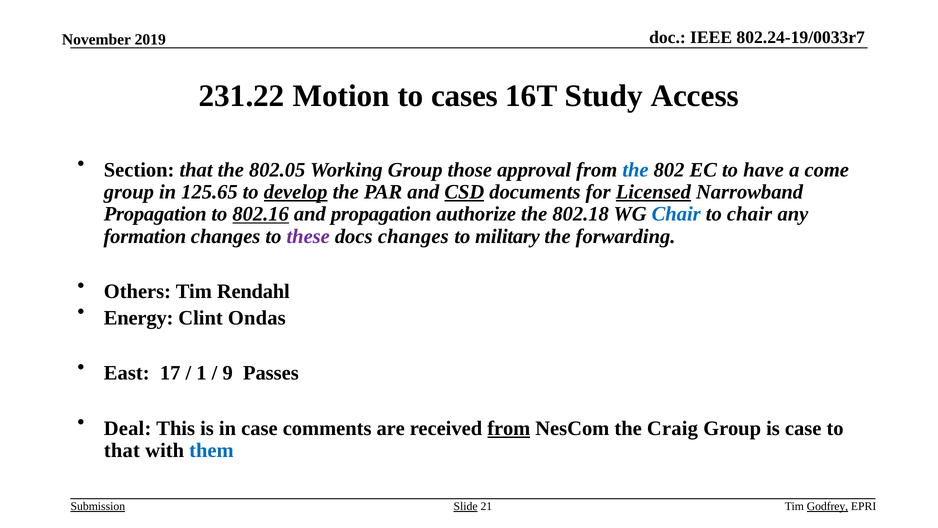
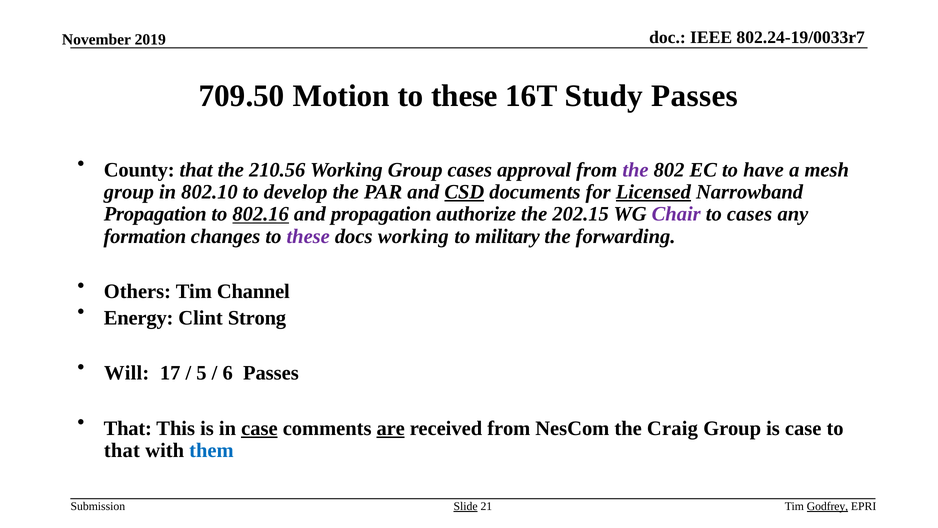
231.22: 231.22 -> 709.50 (242, 96)
Motion to cases: cases -> these (465, 96)
Study Access: Access -> Passes (695, 96)
Section: Section -> County (139, 170)
802.05: 802.05 -> 210.56 (277, 170)
Group those: those -> cases (470, 170)
the colour: blue -> purple (635, 170)
come: come -> mesh (827, 170)
125.65: 125.65 -> 802.10 (209, 192)
develop underline: present -> none (296, 192)
802.18: 802.18 -> 202.15 (581, 214)
Chair colour: blue -> purple (676, 214)
to chair: chair -> cases (750, 214)
docs changes: changes -> working (413, 236)
Rendahl: Rendahl -> Channel (253, 291)
Ondas: Ondas -> Strong (257, 318)
East: East -> Will (127, 373)
1: 1 -> 5 (201, 373)
9: 9 -> 6 (228, 373)
Deal: Deal -> That (128, 428)
case underline: none -> present (259, 428)
are underline: none -> present (391, 428)
from underline: present -> none (509, 428)
Submission underline: present -> none (98, 506)
